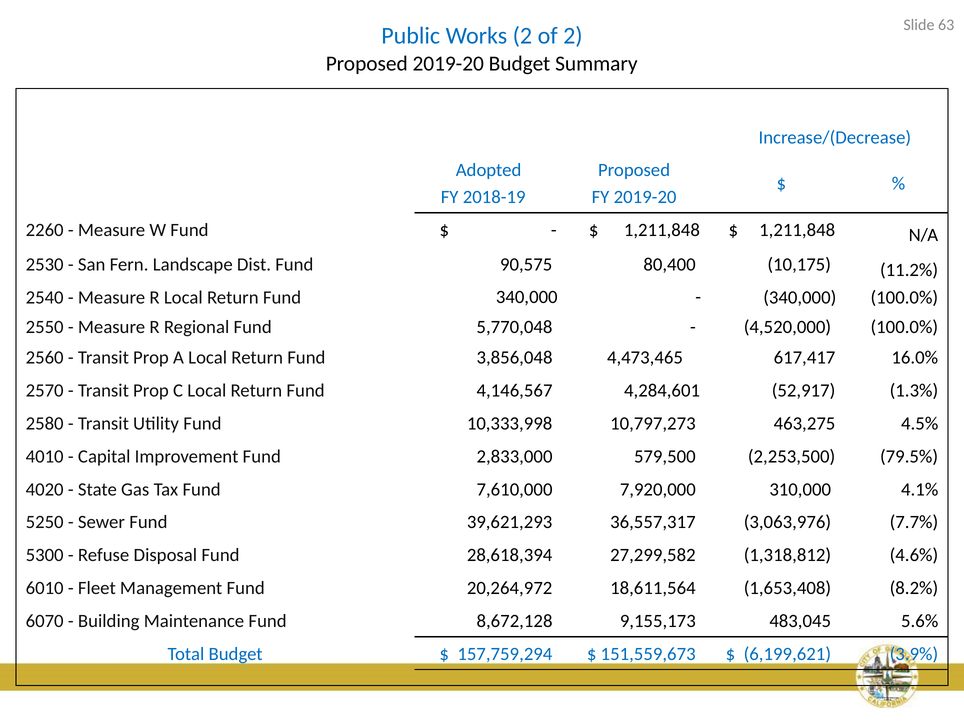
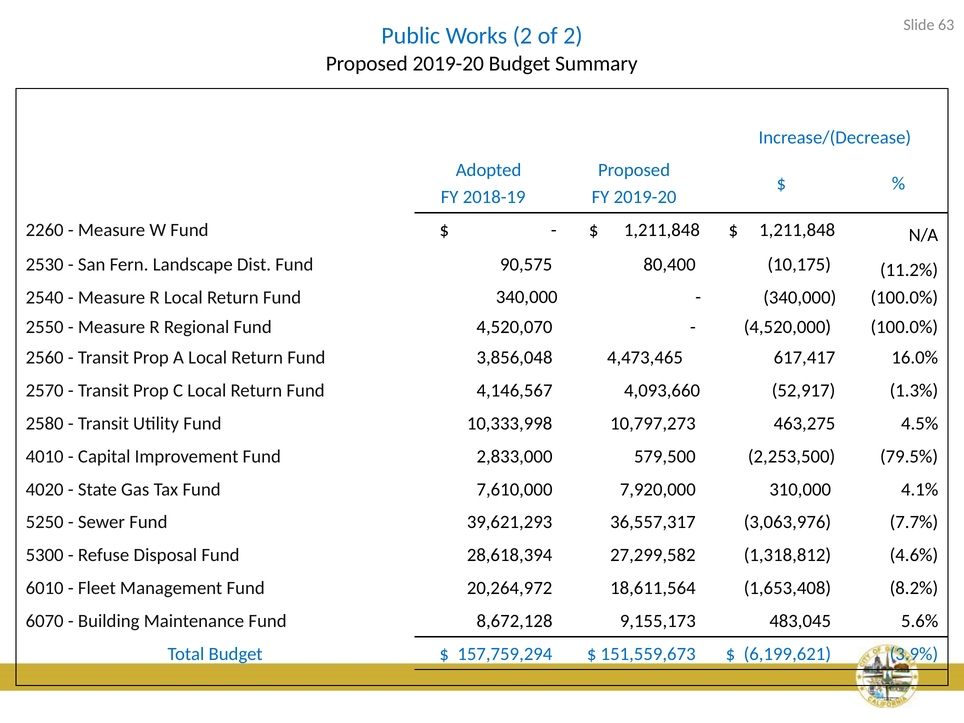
5,770,048: 5,770,048 -> 4,520,070 (514, 327)
4,284,601: 4,284,601 -> 4,093,660 (662, 391)
